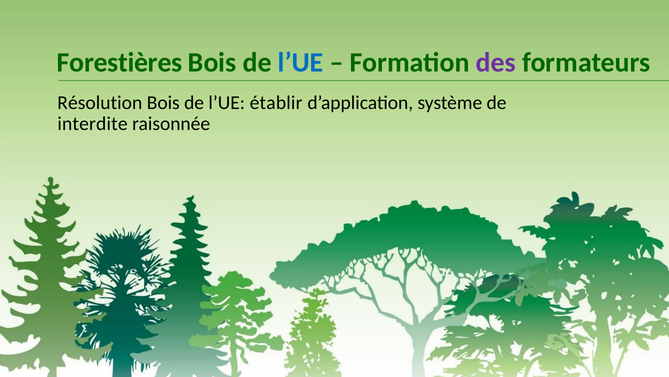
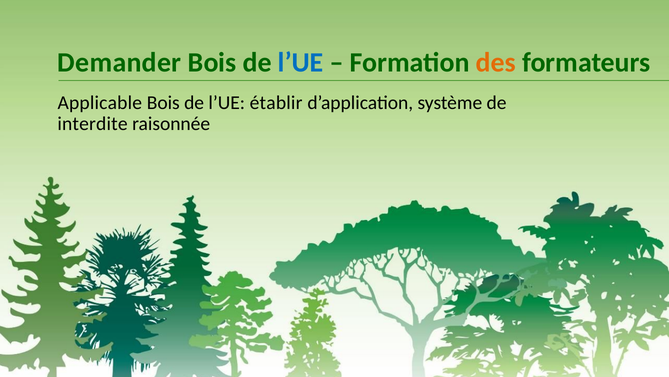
Forestières: Forestières -> Demander (119, 63)
des colour: purple -> orange (496, 63)
Résolution: Résolution -> Applicable (100, 103)
